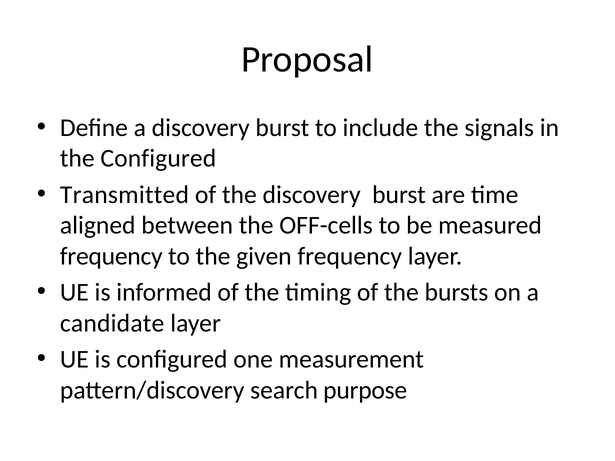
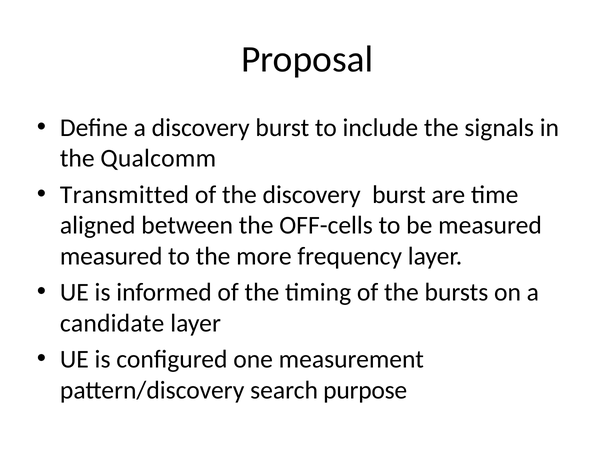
the Configured: Configured -> Qualcomm (158, 159)
frequency: frequency -> measured (111, 256)
given: given -> more (264, 256)
